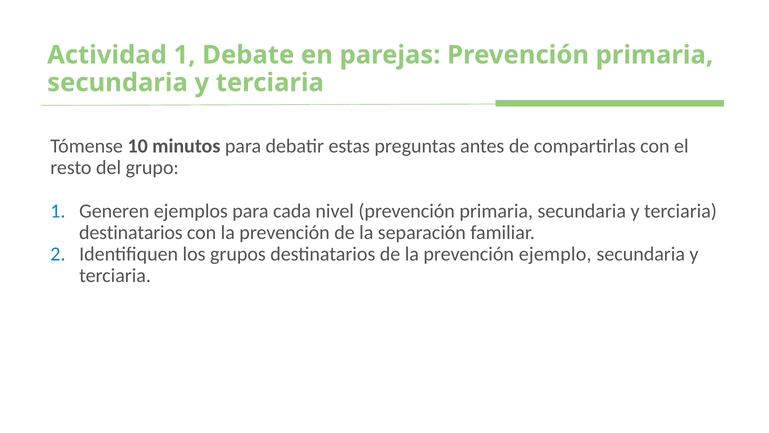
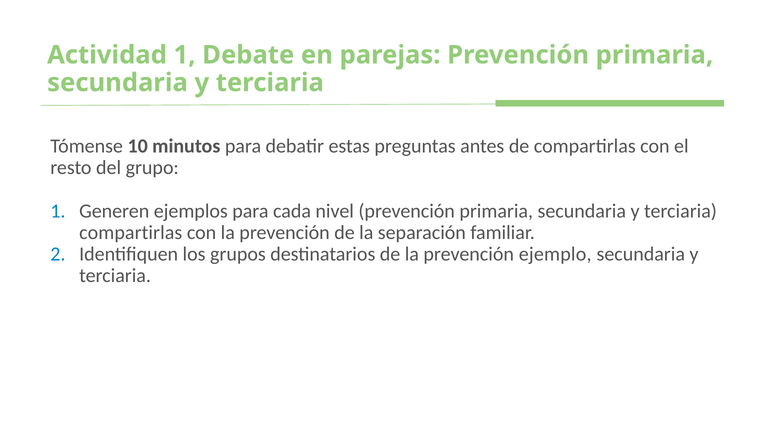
destinatarios: destinatarios -> compartirlas (131, 232)
